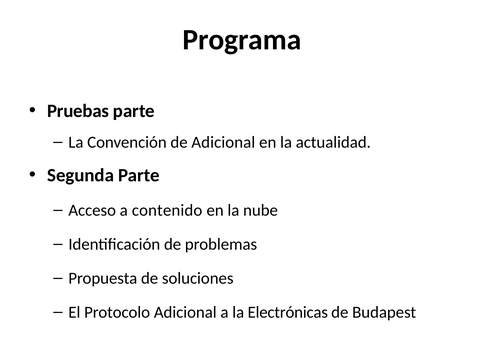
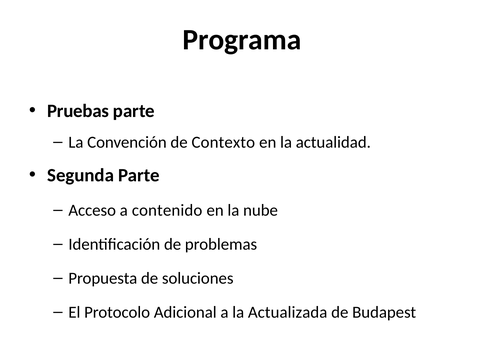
de Adicional: Adicional -> Contexto (223, 142)
Electrónicas: Electrónicas -> Actualizada (288, 312)
